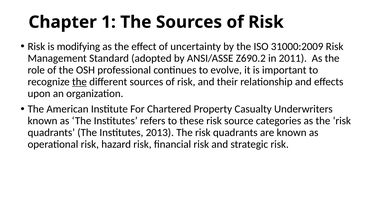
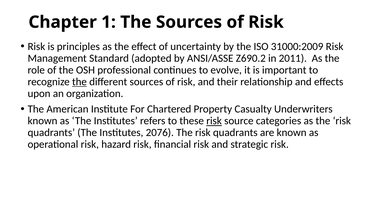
modifying: modifying -> principles (78, 47)
risk underline: none -> present (214, 121)
2013: 2013 -> 2076 (160, 133)
